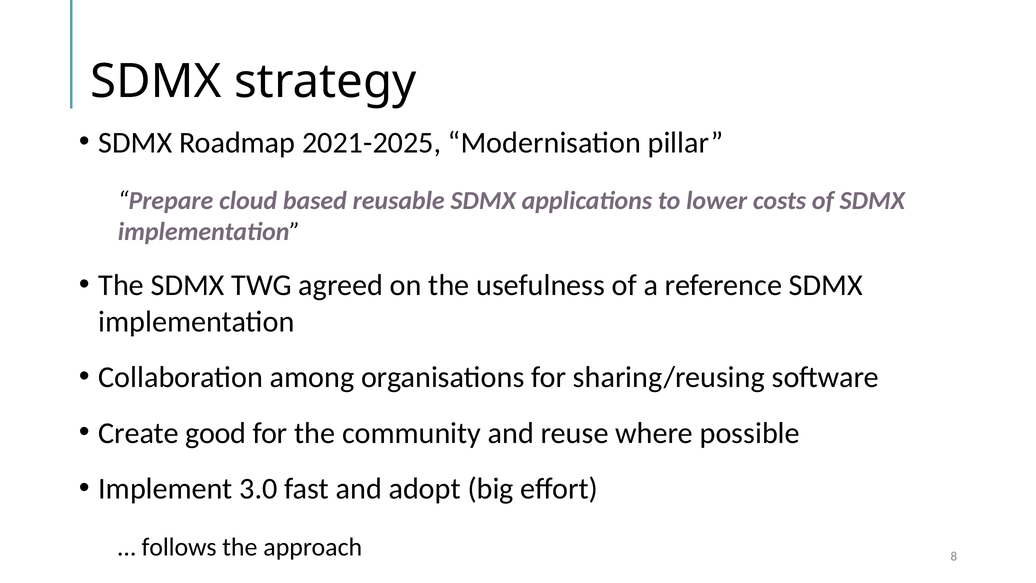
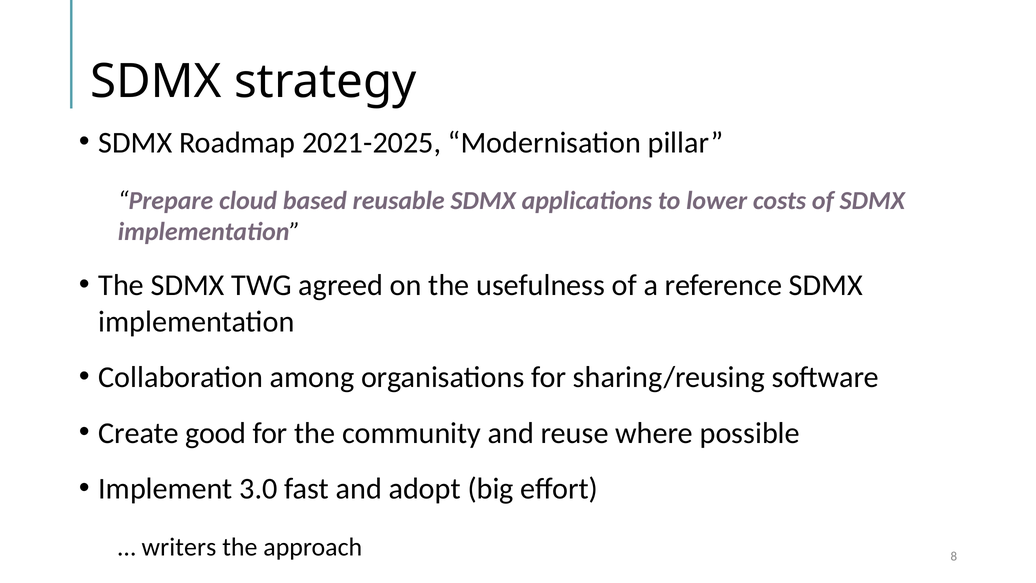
follows: follows -> writers (179, 547)
